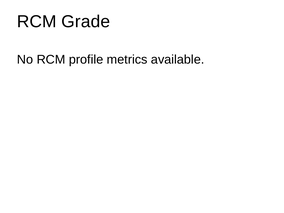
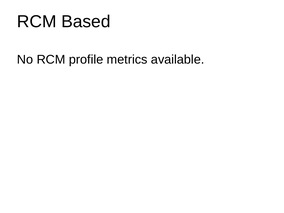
Grade: Grade -> Based (86, 22)
